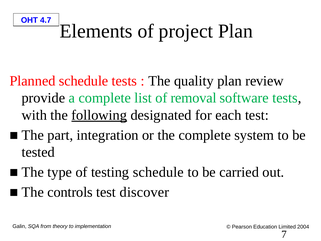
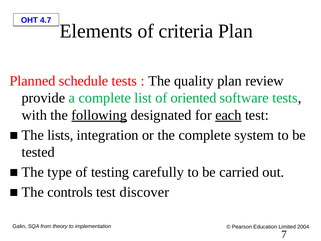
project: project -> criteria (186, 31)
removal: removal -> oriented (194, 98)
each underline: none -> present (228, 115)
part: part -> lists (60, 135)
testing schedule: schedule -> carefully (158, 172)
